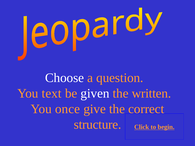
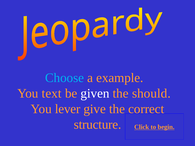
Choose colour: white -> light blue (65, 78)
question: question -> example (120, 78)
written: written -> should (151, 94)
once: once -> lever (68, 109)
